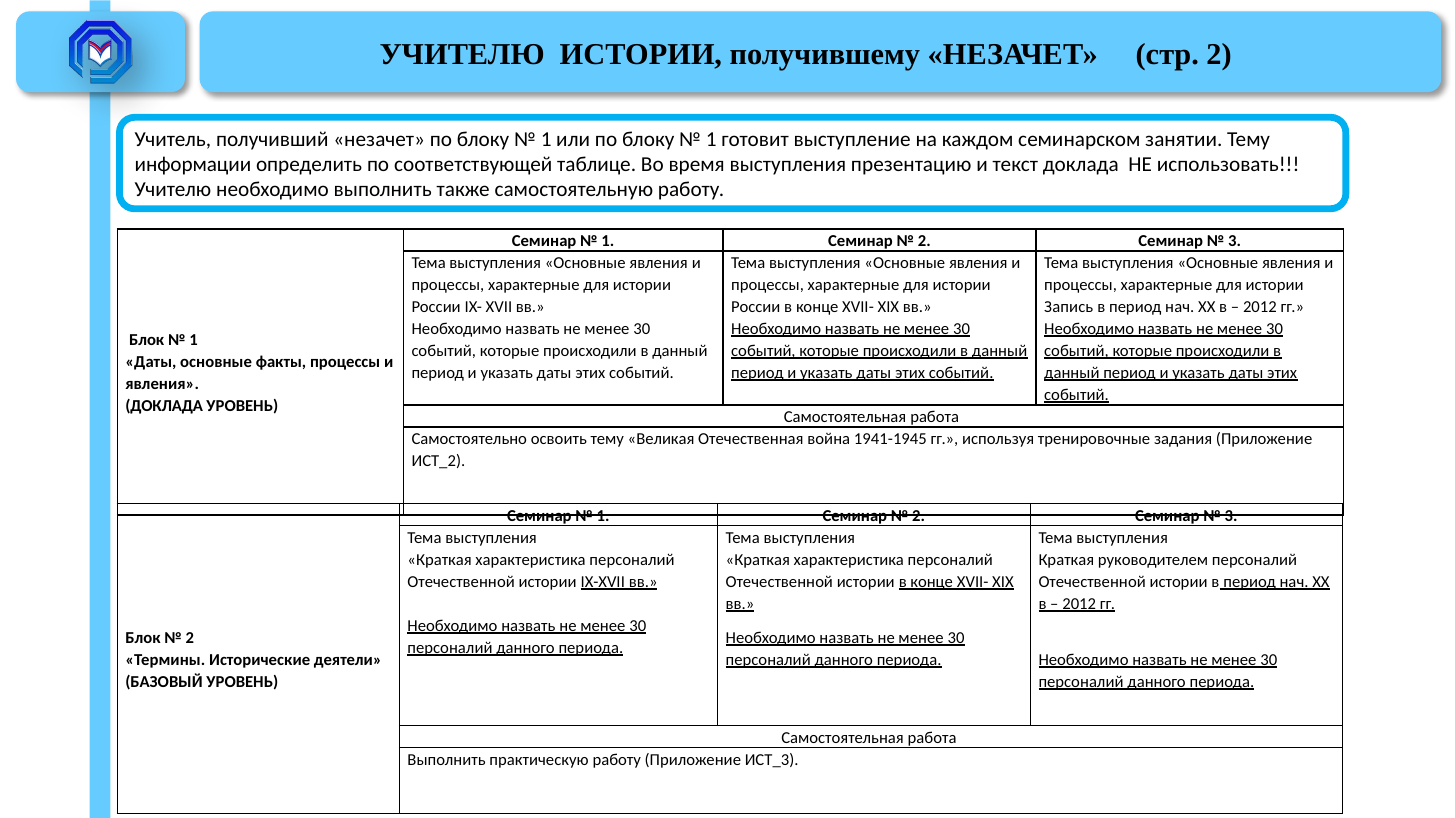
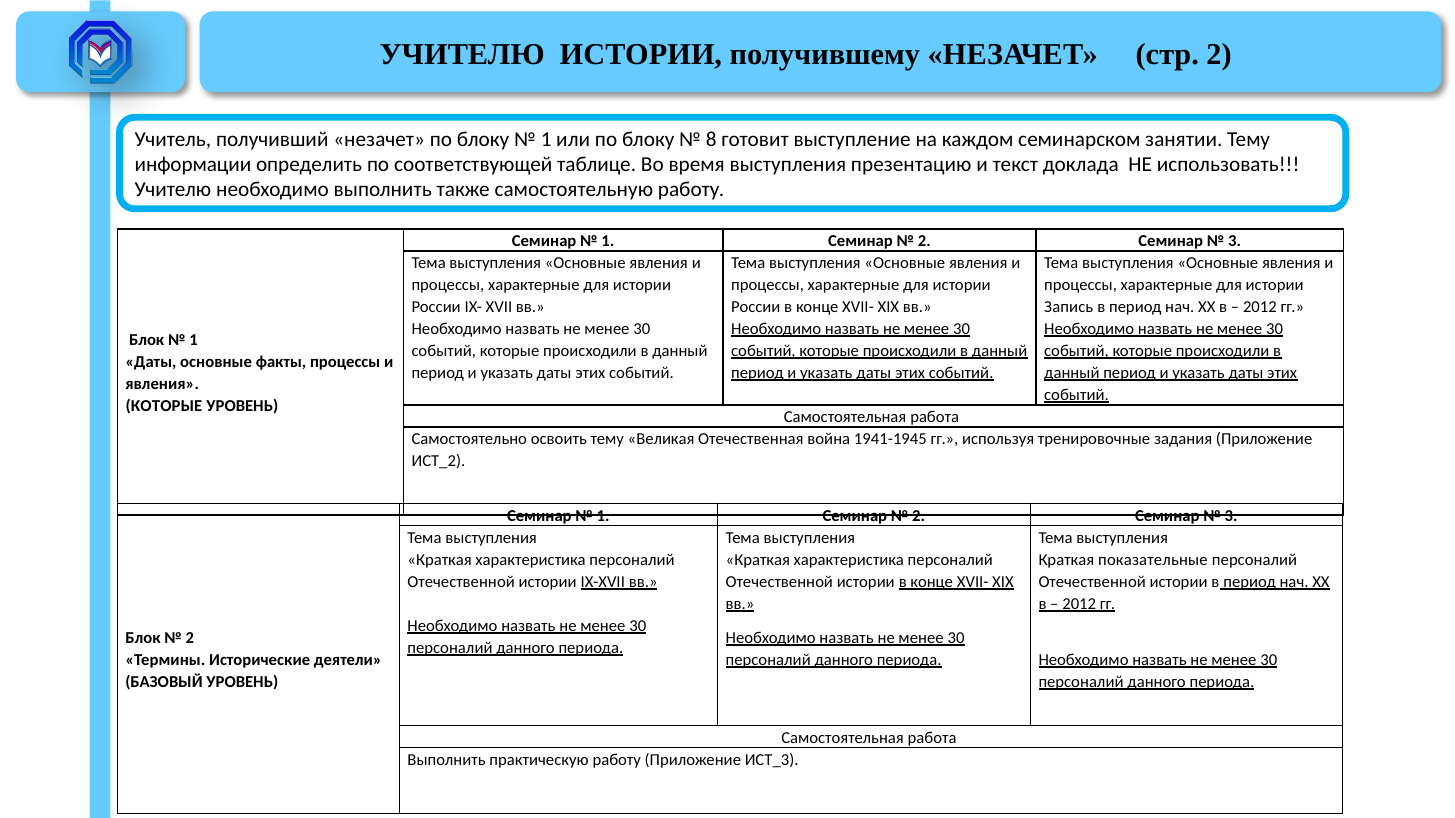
1: 1 -> 8 (711, 139)
ДОКЛАДА: ДОКЛАДА -> КОТОРЫЕ (164, 406)
руководителем: руководителем -> показательные (1153, 560)
